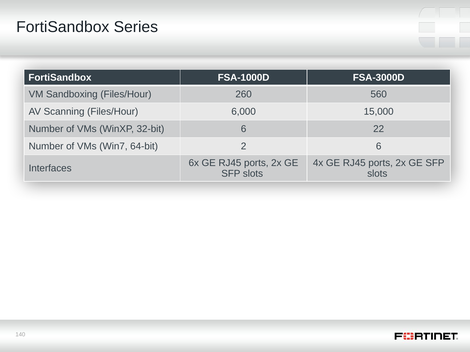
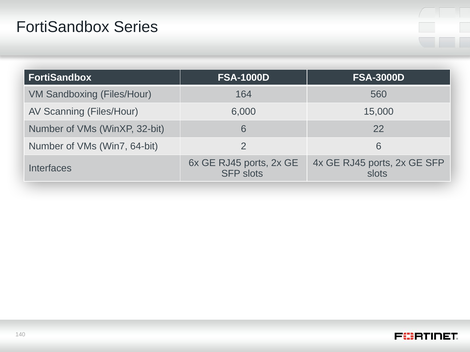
260: 260 -> 164 (244, 94)
